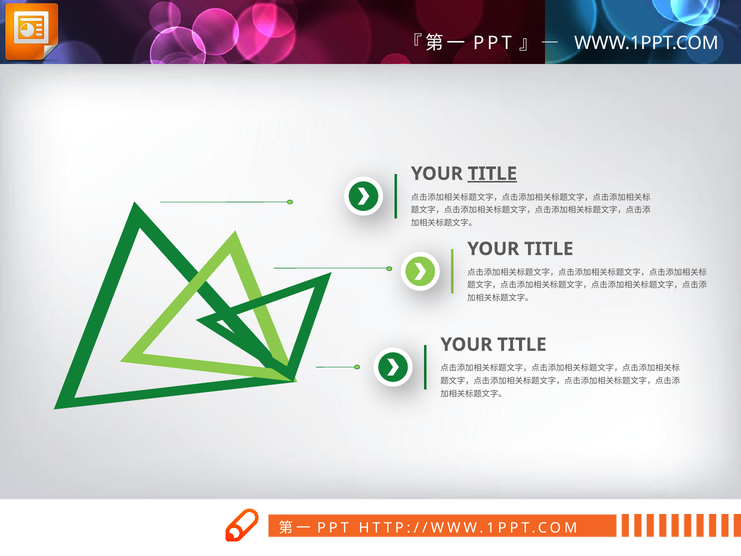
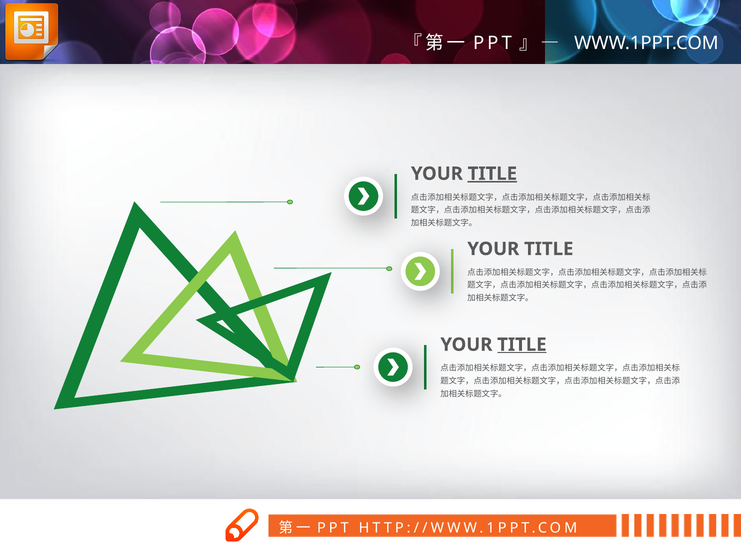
TITLE underline: none -> present (522, 345)
